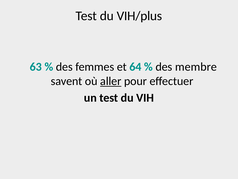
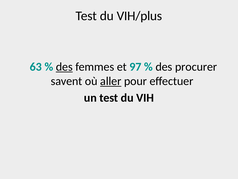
des underline: none -> present (64, 67)
64: 64 -> 97 (135, 67)
membre: membre -> procurer (196, 67)
